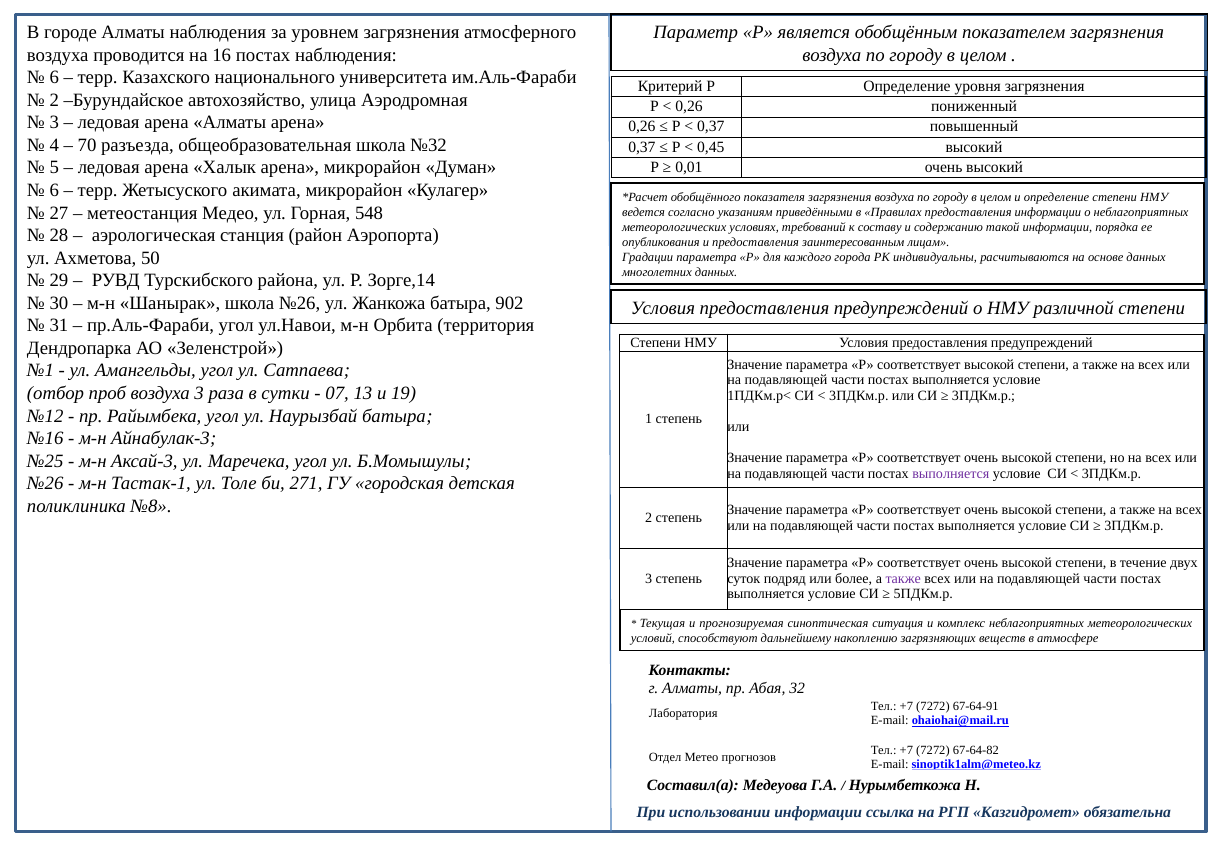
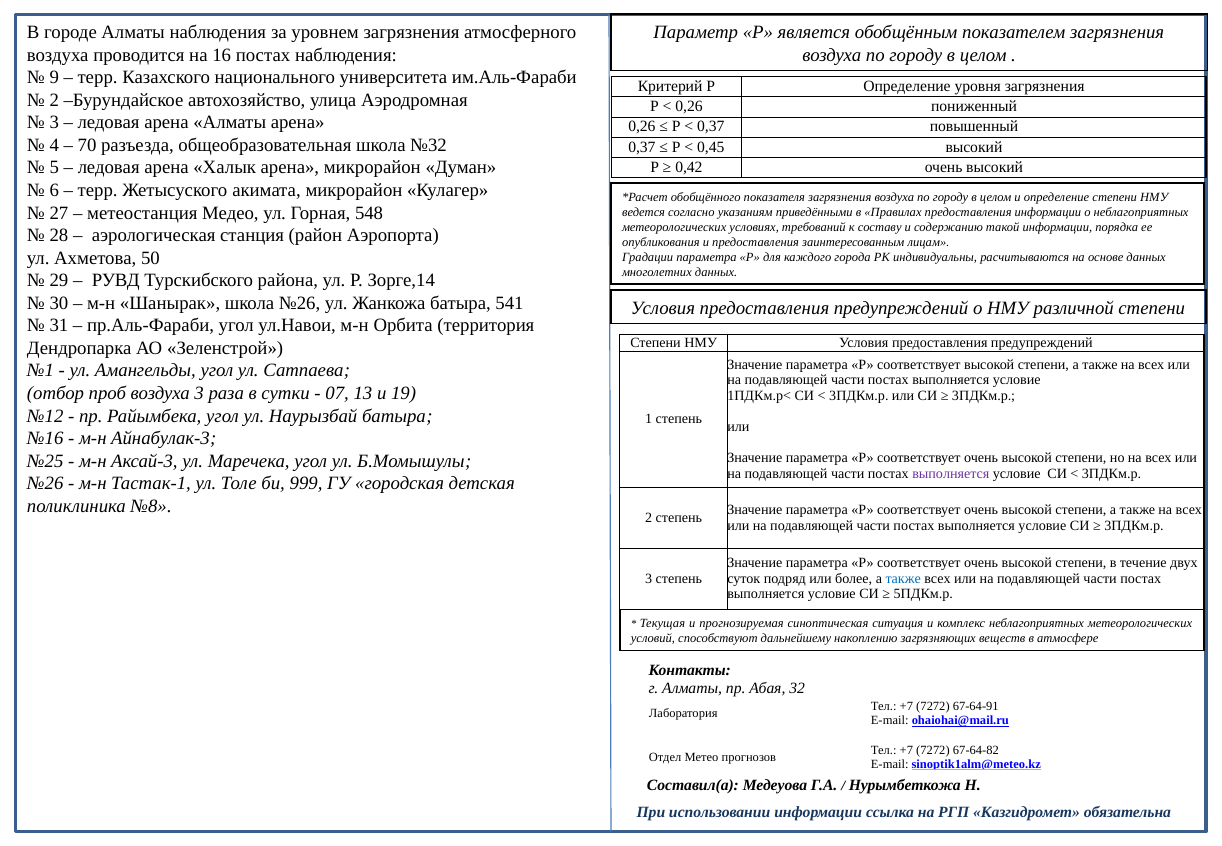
6: 6 -> 9 (54, 78)
0,01: 0,01 -> 0,42 (689, 167)
902: 902 -> 541 (509, 303)
271: 271 -> 999 (306, 484)
также colour: purple -> blue (903, 579)
